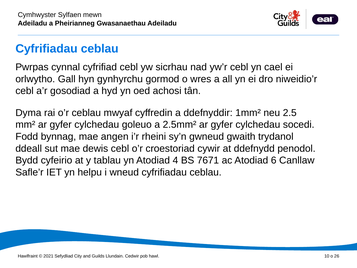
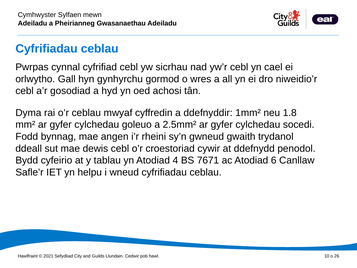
2.5: 2.5 -> 1.8 (290, 113)
